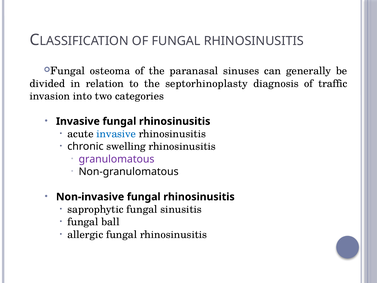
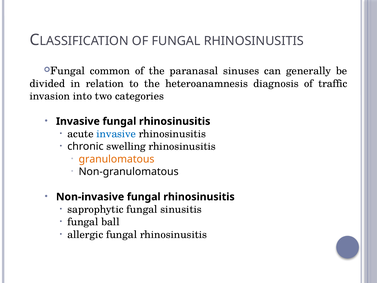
osteoma: osteoma -> common (110, 71)
septorhinoplasty: septorhinoplasty -> heteroanamnesis (207, 84)
granulomatous colour: purple -> orange (117, 159)
